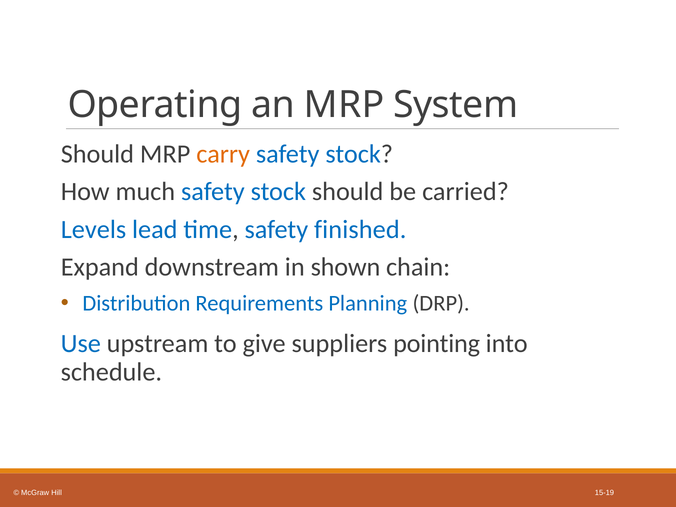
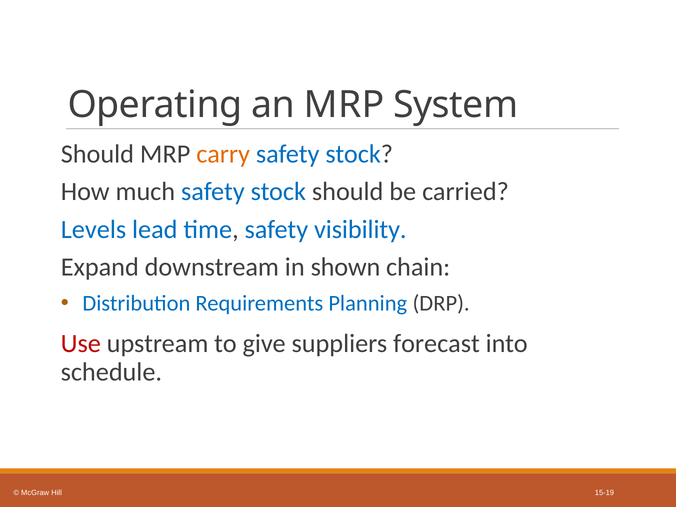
finished: finished -> visibility (360, 230)
Use colour: blue -> red (81, 344)
pointing: pointing -> forecast (436, 344)
